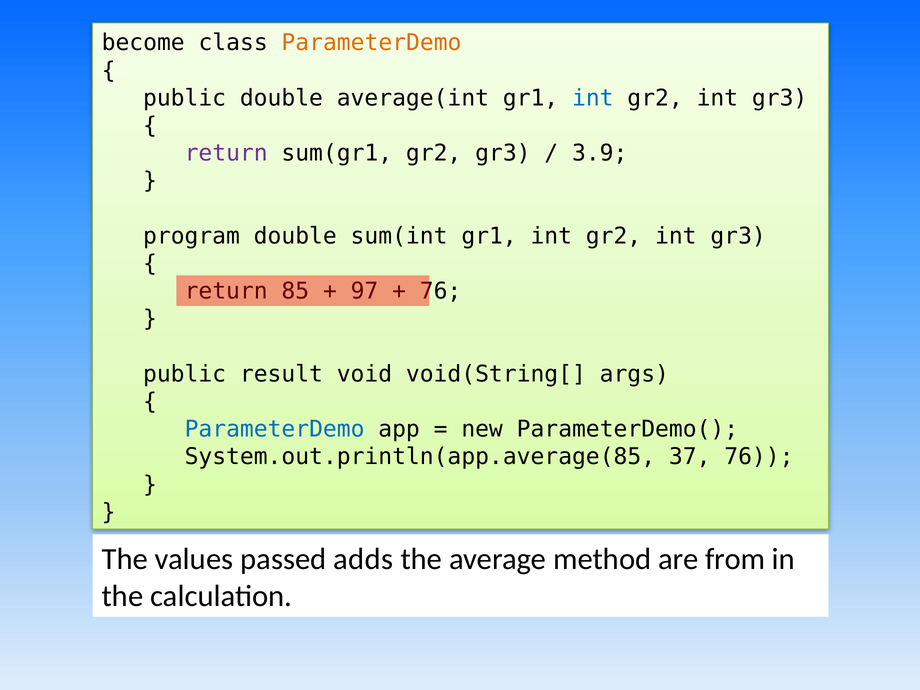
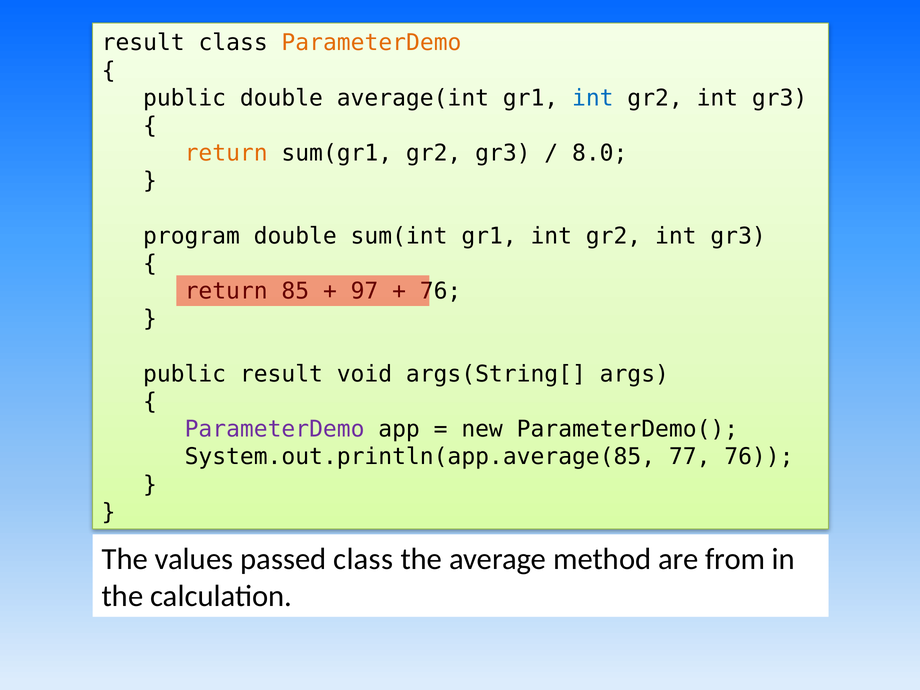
become: become -> result (143, 43)
return colour: purple -> orange (226, 153)
3.9: 3.9 -> 8.0 (600, 153)
void(String[: void(String[ -> args(String[ (496, 374)
ParameterDemo colour: blue -> purple (275, 429)
37: 37 -> 77 (690, 457)
passed adds: adds -> class (363, 559)
